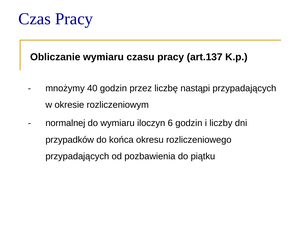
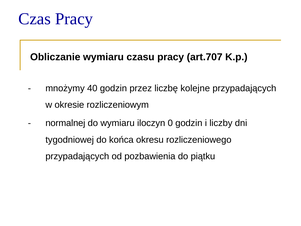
art.137: art.137 -> art.707 (205, 57)
nastąpi: nastąpi -> kolejne (195, 88)
6: 6 -> 0 (170, 123)
przypadków: przypadków -> tygodniowej (70, 140)
